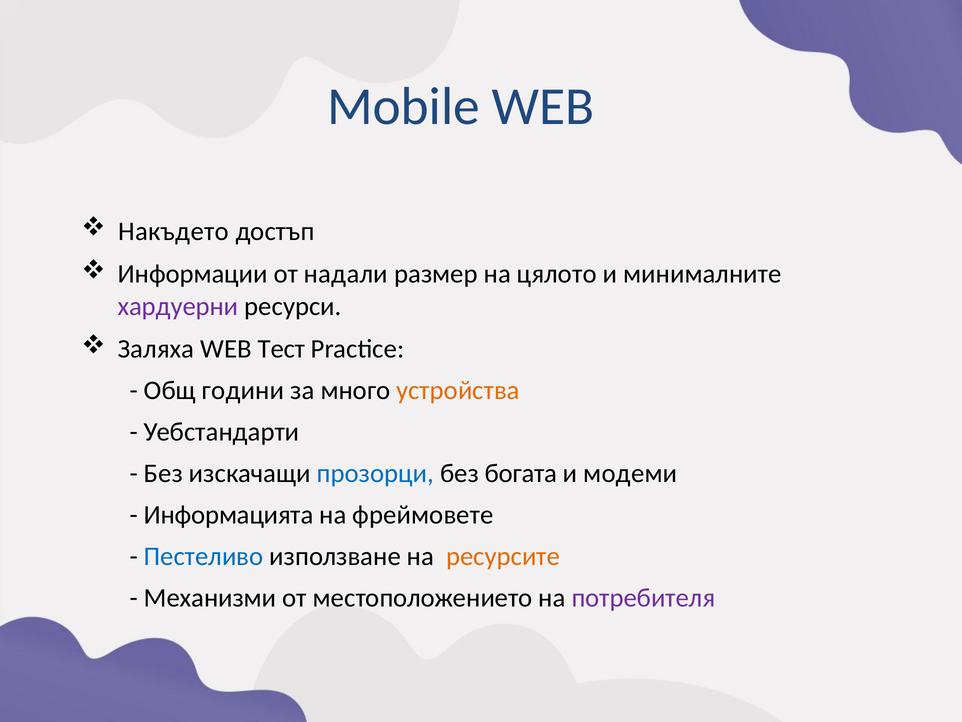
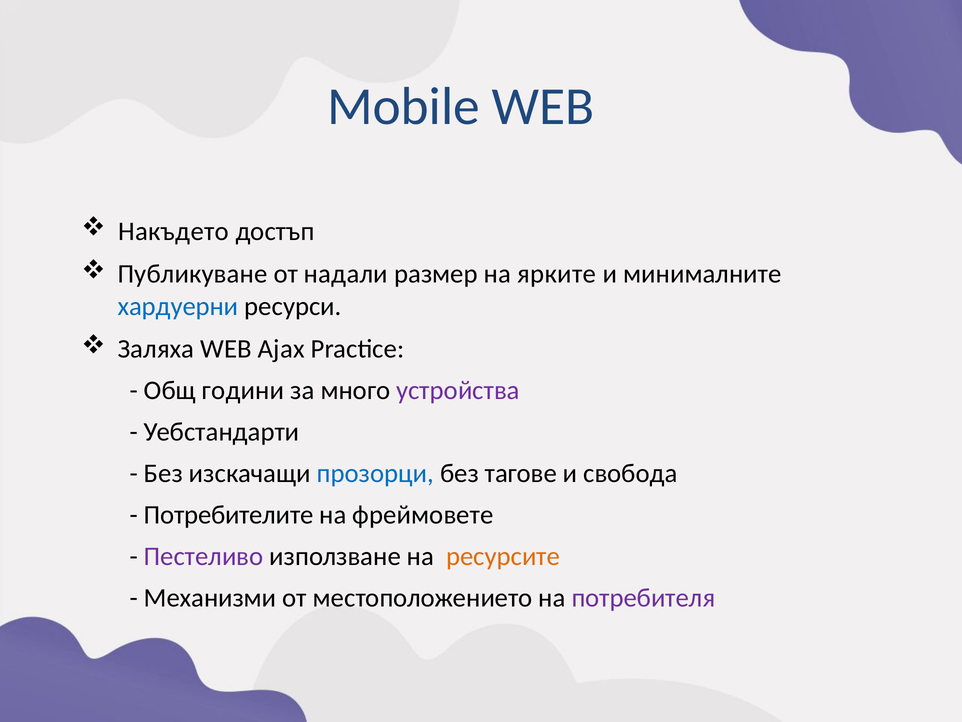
Информации: Информации -> Публикуване (193, 274)
цялото: цялото -> ярките (557, 274)
хардуерни colour: purple -> blue (178, 306)
Тест: Тест -> Ajax (281, 349)
устройства colour: orange -> purple (458, 390)
богата: богата -> тагове (521, 473)
модеми: модеми -> свобода (630, 473)
Информацията: Информацията -> Потребителите (229, 515)
Пестеливо colour: blue -> purple (204, 556)
